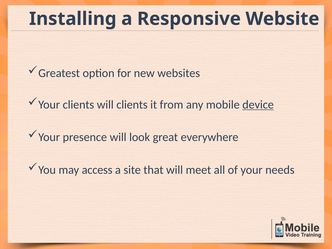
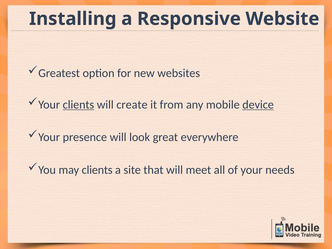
clients underline: none -> present (78, 105)
will clients: clients -> create (132, 105)
may access: access -> clients (97, 170)
